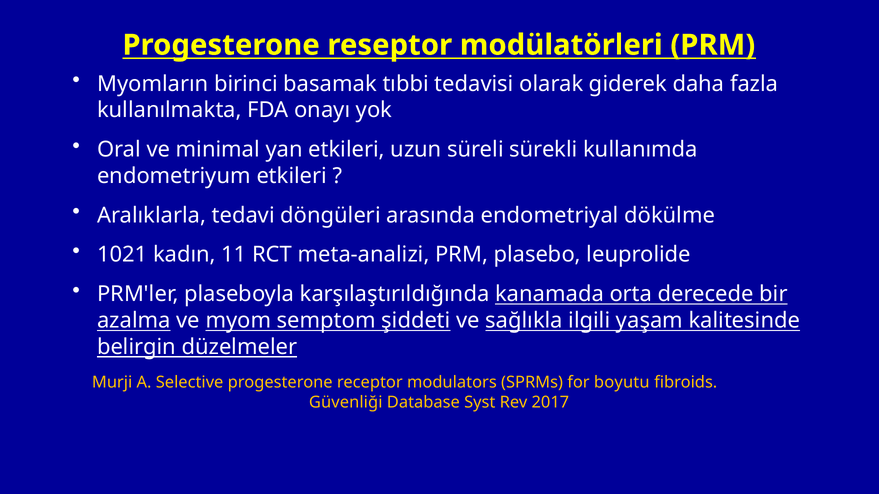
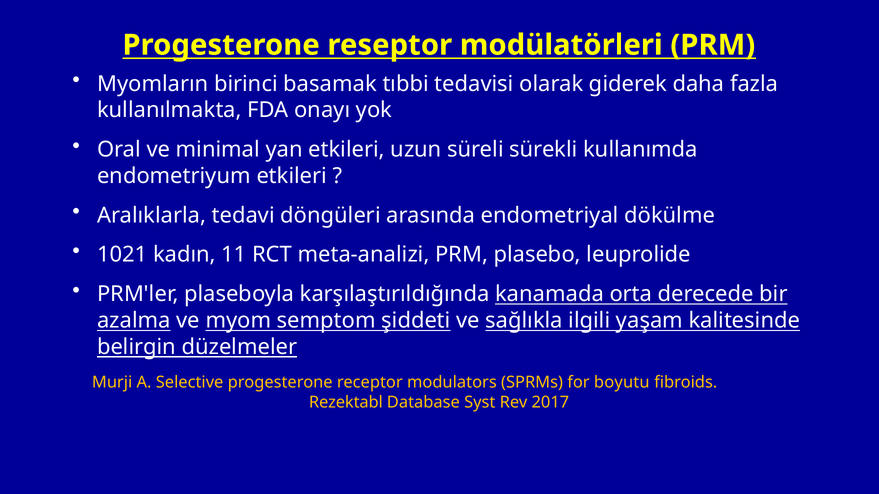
Güvenliği: Güvenliği -> Rezektabl (346, 403)
